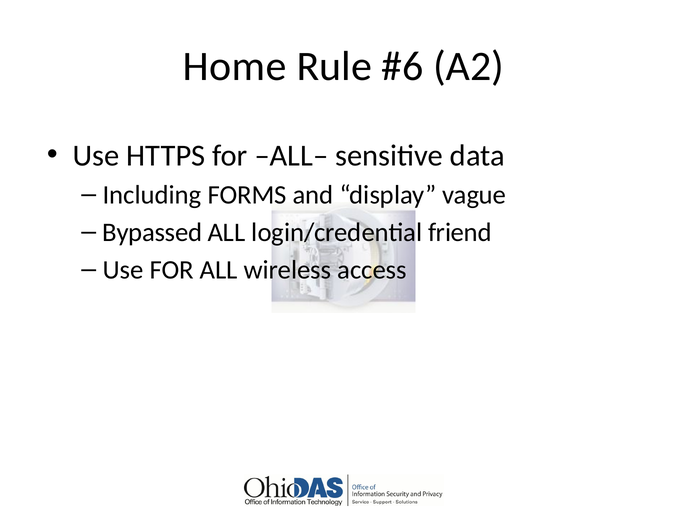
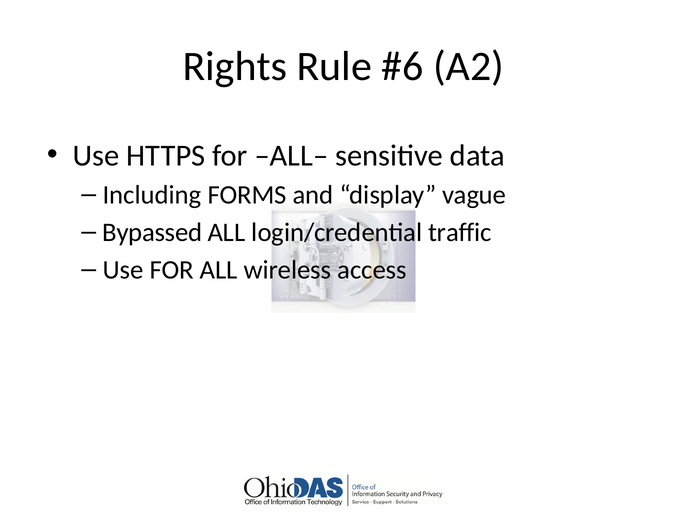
Home: Home -> Rights (235, 67)
friend: friend -> traffic (460, 232)
